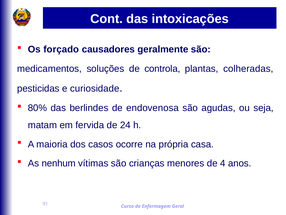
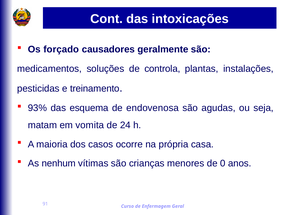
colheradas: colheradas -> instalações (248, 69)
curiosidade: curiosidade -> treinamento (95, 88)
80%: 80% -> 93% (37, 108)
berlindes: berlindes -> esquema (89, 108)
fervida: fervida -> vomita (90, 125)
4: 4 -> 0 (223, 163)
